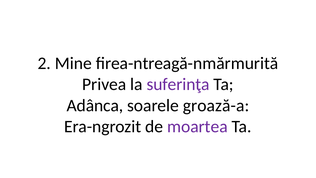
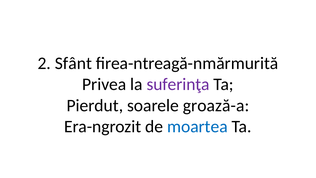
Mine: Mine -> Sfânt (73, 63)
Adânca: Adânca -> Pierdut (95, 105)
moartea colour: purple -> blue (197, 126)
